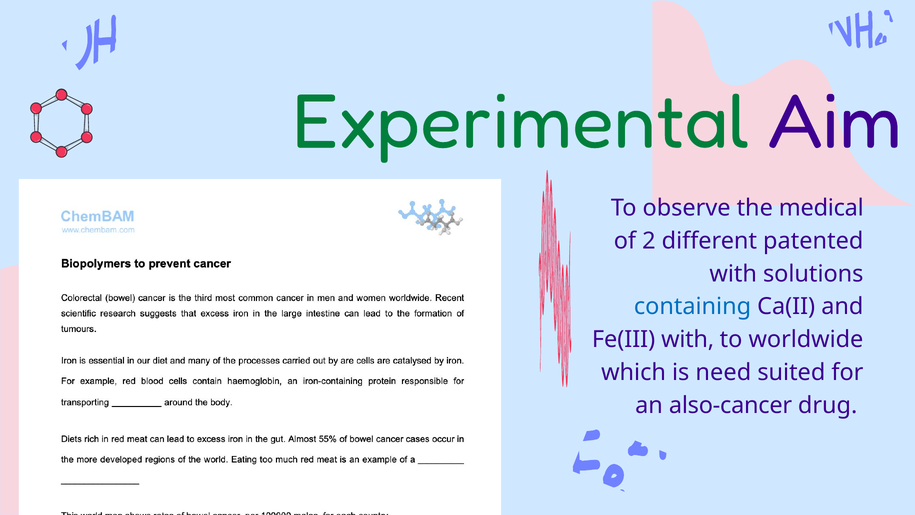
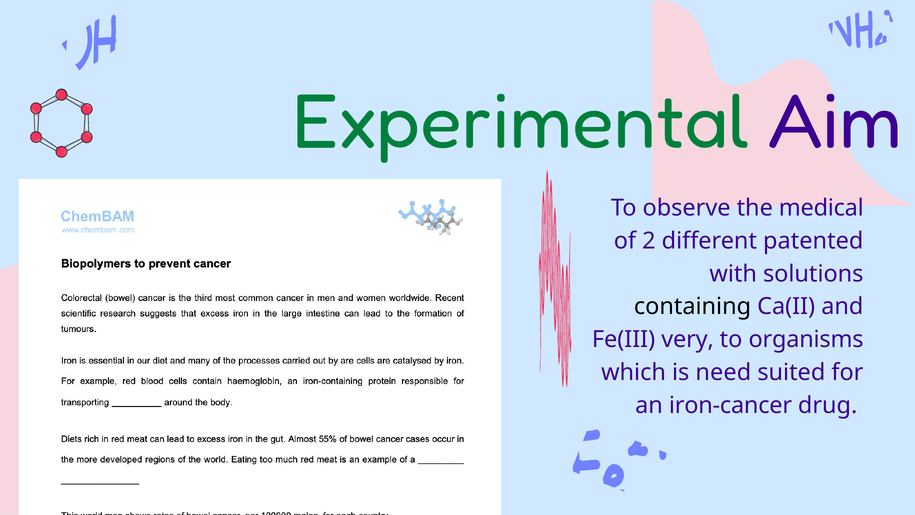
containing colour: blue -> black (693, 306)
Fe(III with: with -> very (688, 339)
worldwide: worldwide -> organisms (806, 339)
also-cancer: also-cancer -> iron-cancer (731, 405)
